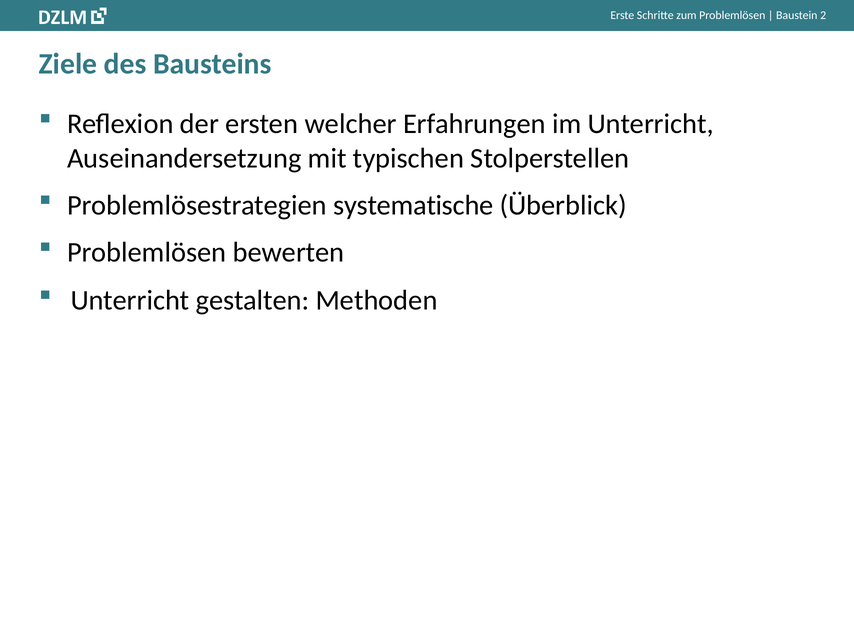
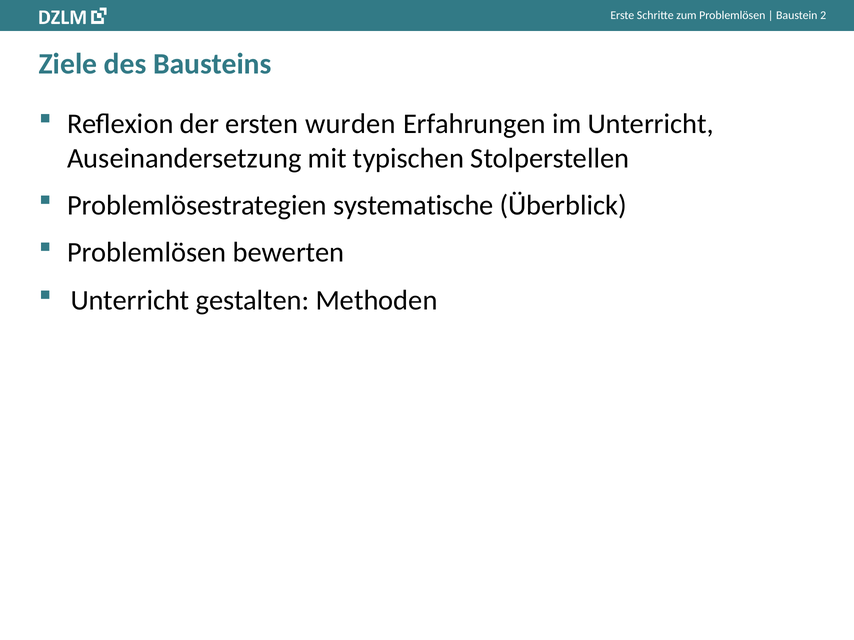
welcher: welcher -> wurden (350, 124)
